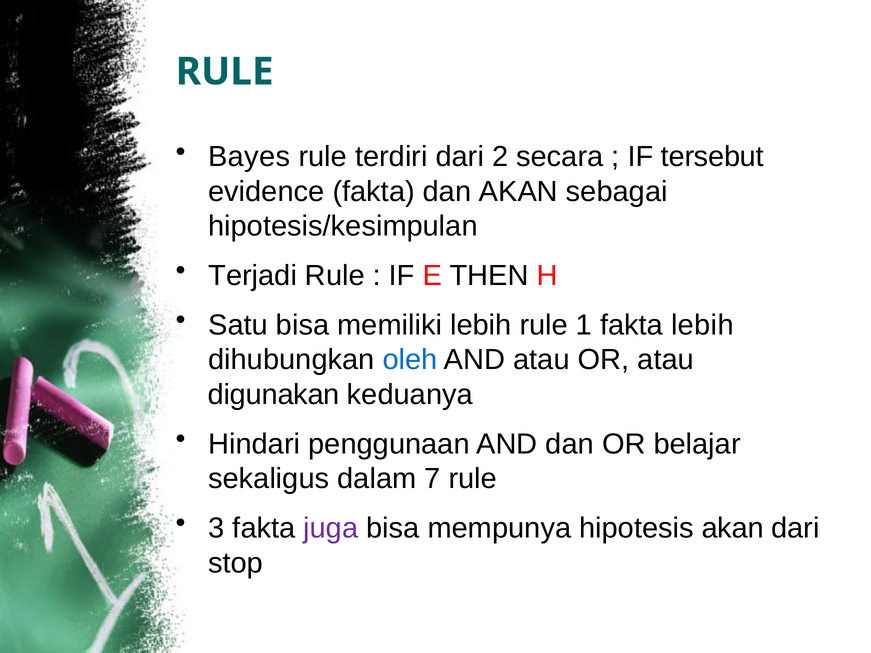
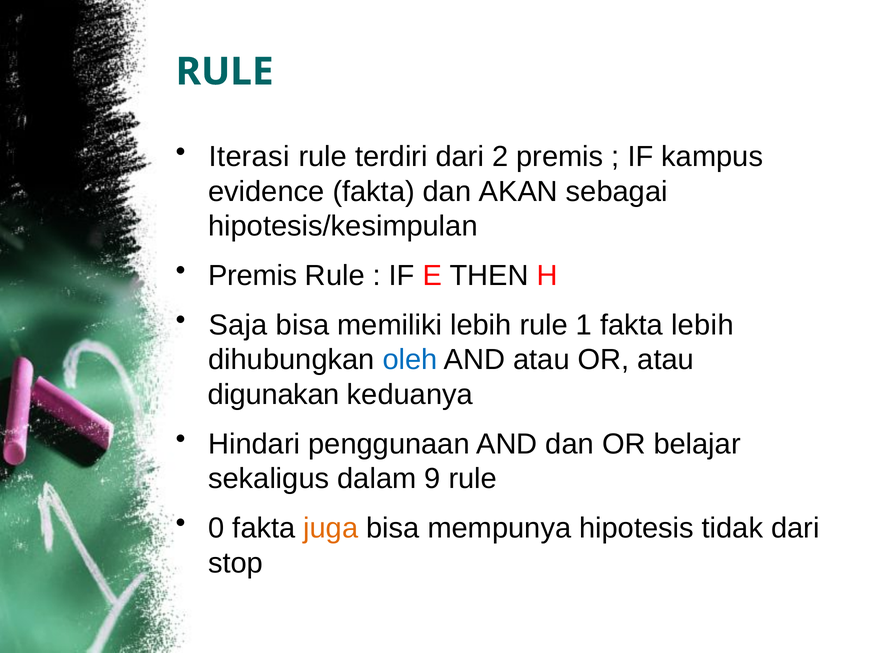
Bayes: Bayes -> Iterasi (249, 157)
2 secara: secara -> premis (560, 157)
tersebut: tersebut -> kampus (712, 157)
Terjadi: Terjadi -> Premis (253, 276)
Satu: Satu -> Saja (238, 325)
7: 7 -> 9 (432, 479)
3: 3 -> 0 (216, 528)
juga colour: purple -> orange (331, 528)
hipotesis akan: akan -> tidak (733, 528)
